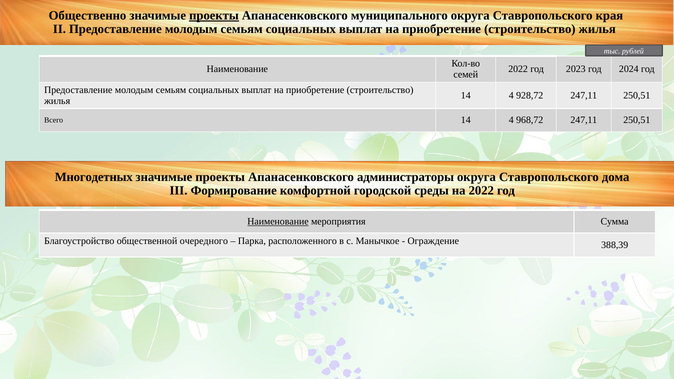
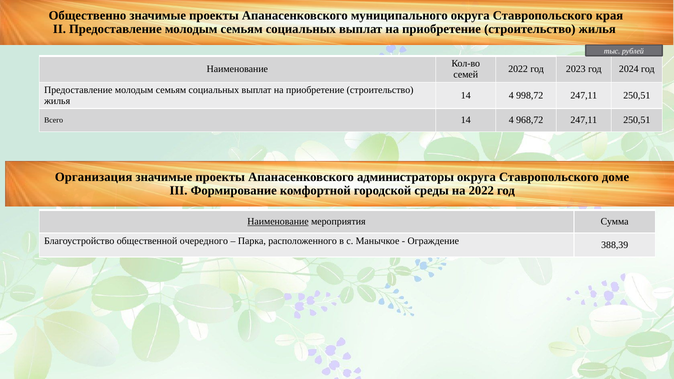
проекты underline: present -> none (214, 16)
928,72: 928,72 -> 998,72 (530, 95)
Многодетных: Многодетных -> Организация (94, 177)
дома: дома -> доме (616, 177)
